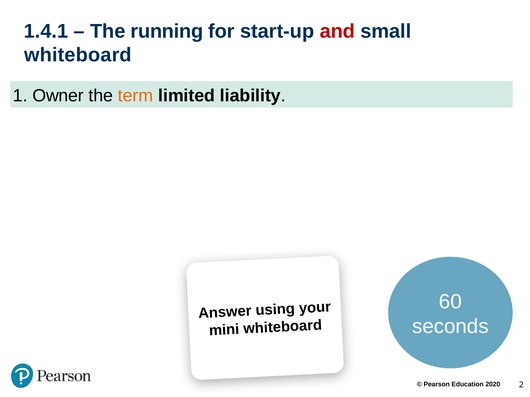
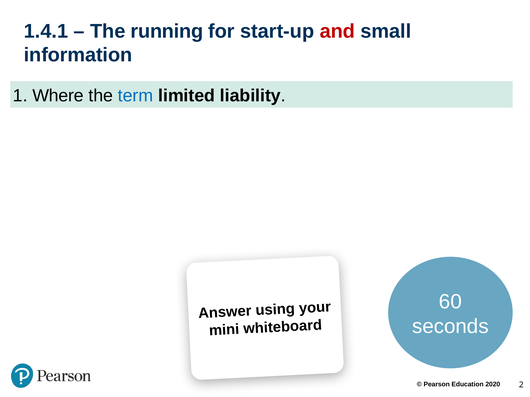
whiteboard: whiteboard -> information (78, 55)
Owner: Owner -> Where (58, 96)
term colour: orange -> blue (136, 96)
